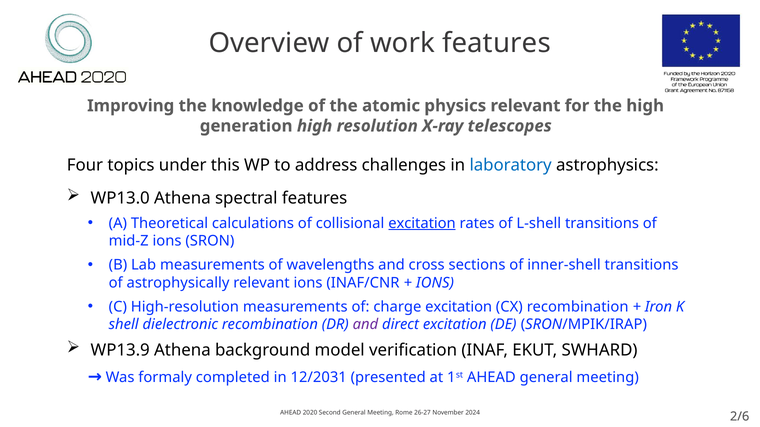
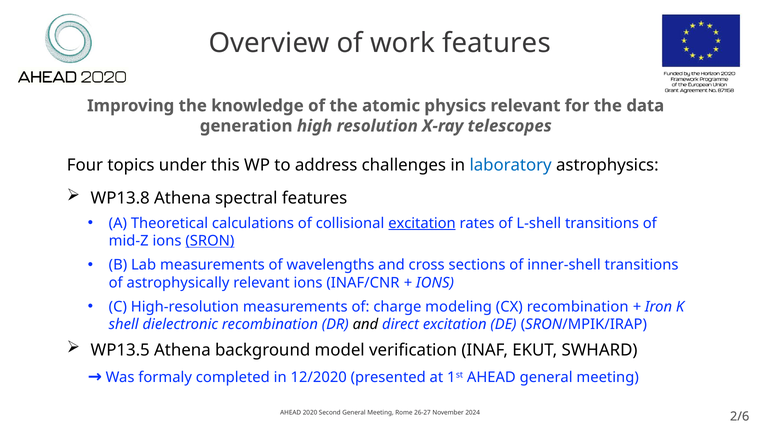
the high: high -> data (645, 106)
WP13.0: WP13.0 -> WP13.8 (120, 198)
SRON underline: none -> present (210, 241)
charge excitation: excitation -> modeling (459, 307)
and colour: purple -> black (365, 325)
WP13.9: WP13.9 -> WP13.5 (120, 350)
12/2031: 12/2031 -> 12/2020 (319, 378)
